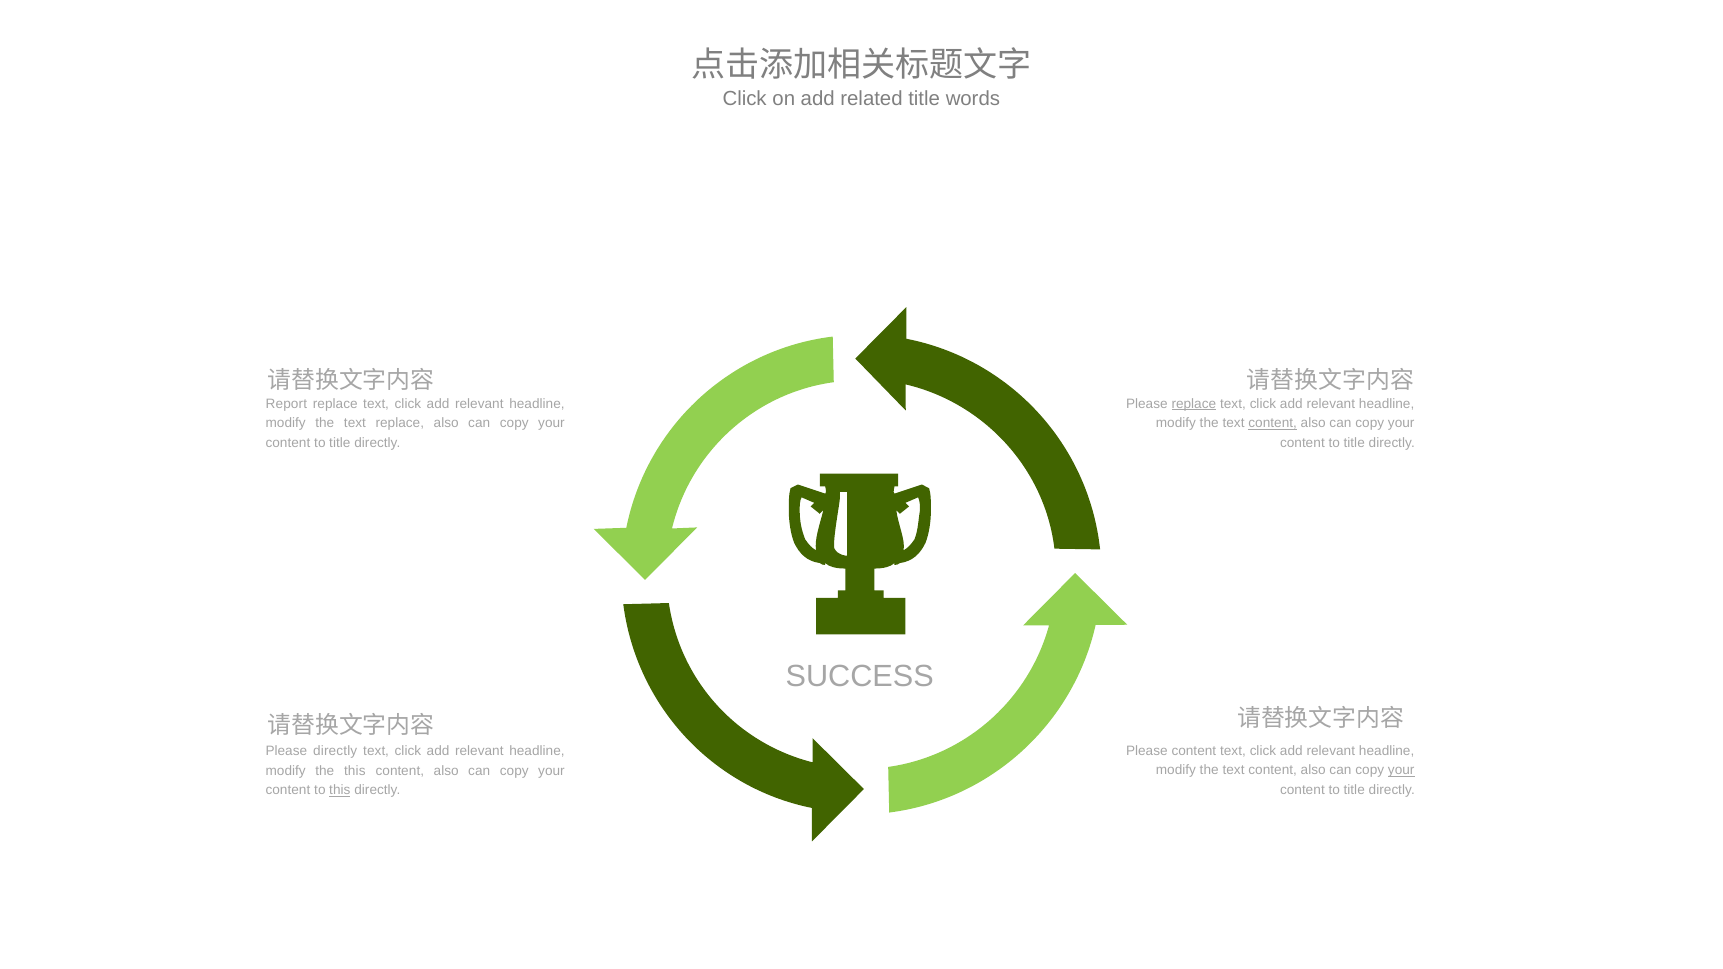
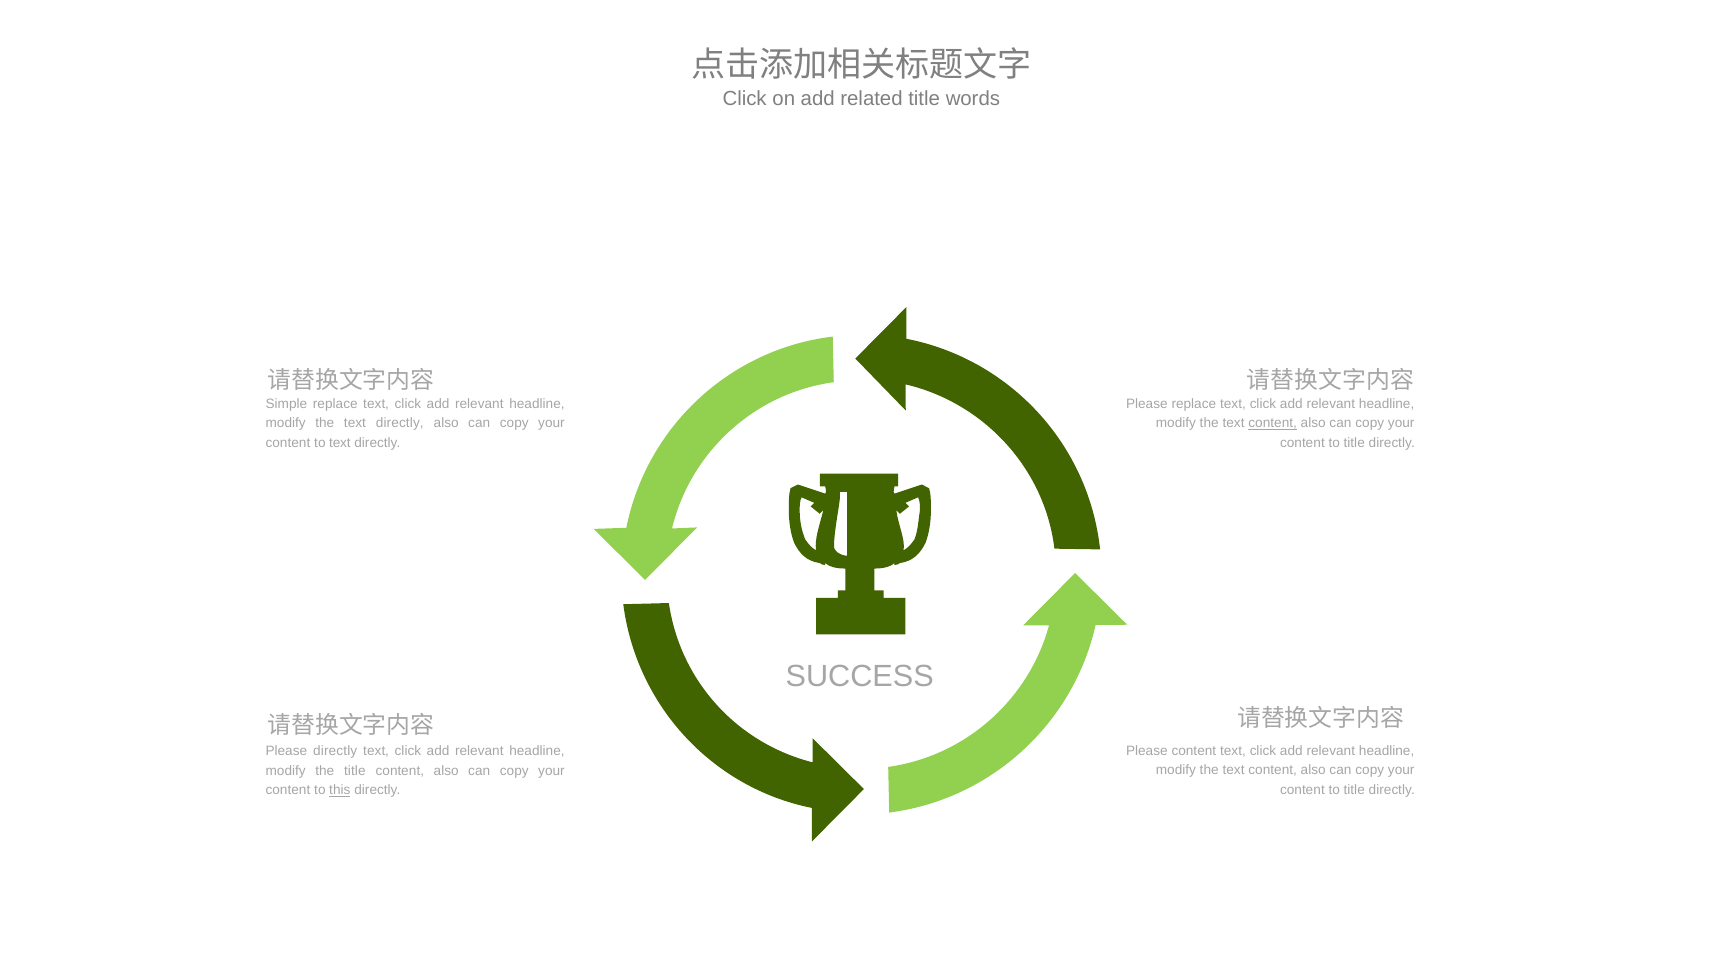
Report: Report -> Simple (286, 404)
replace underline: present -> none (1194, 404)
the text replace: replace -> directly (400, 423)
title: title -> text (340, 443)
your underline: present -> none (1401, 770)
the this: this -> title (355, 771)
